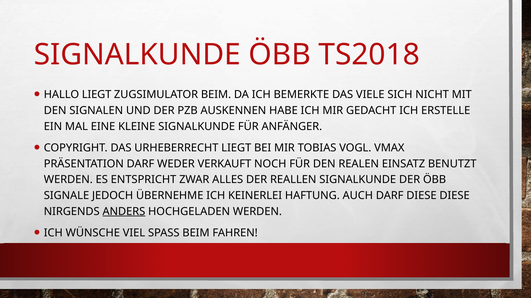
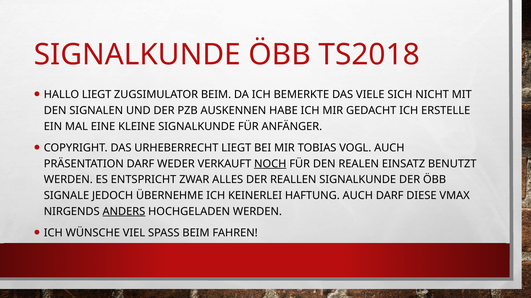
VOGL VMAX: VMAX -> AUCH (389, 148)
NOCH underline: none -> present (270, 164)
DIESE DIESE: DIESE -> VMAX (455, 196)
